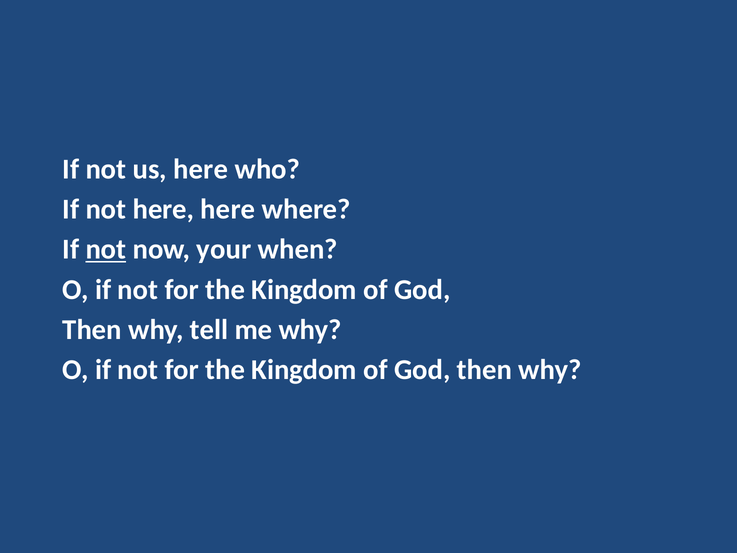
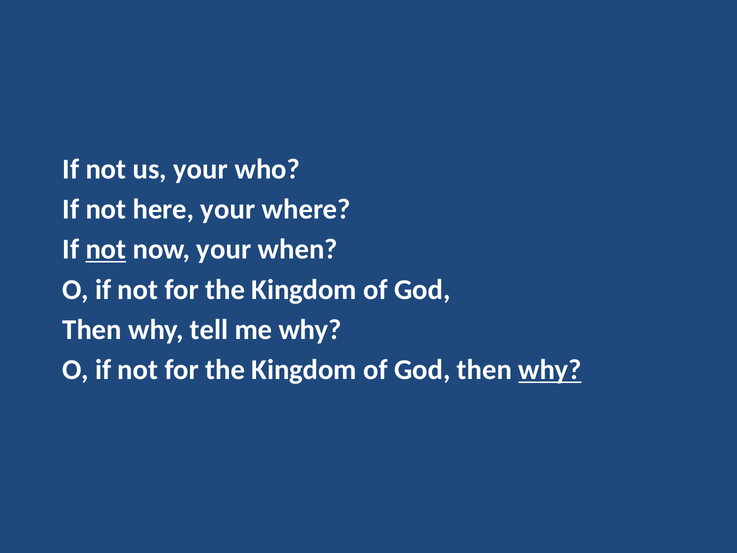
us here: here -> your (201, 169)
here here: here -> your (228, 209)
why underline: none -> present (550, 370)
